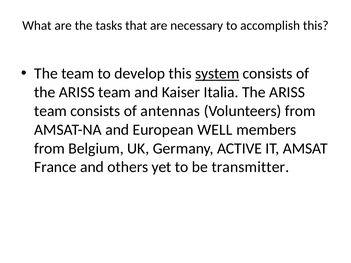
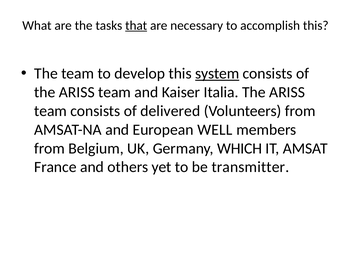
that underline: none -> present (136, 25)
antennas: antennas -> delivered (170, 111)
ACTIVE: ACTIVE -> WHICH (240, 149)
